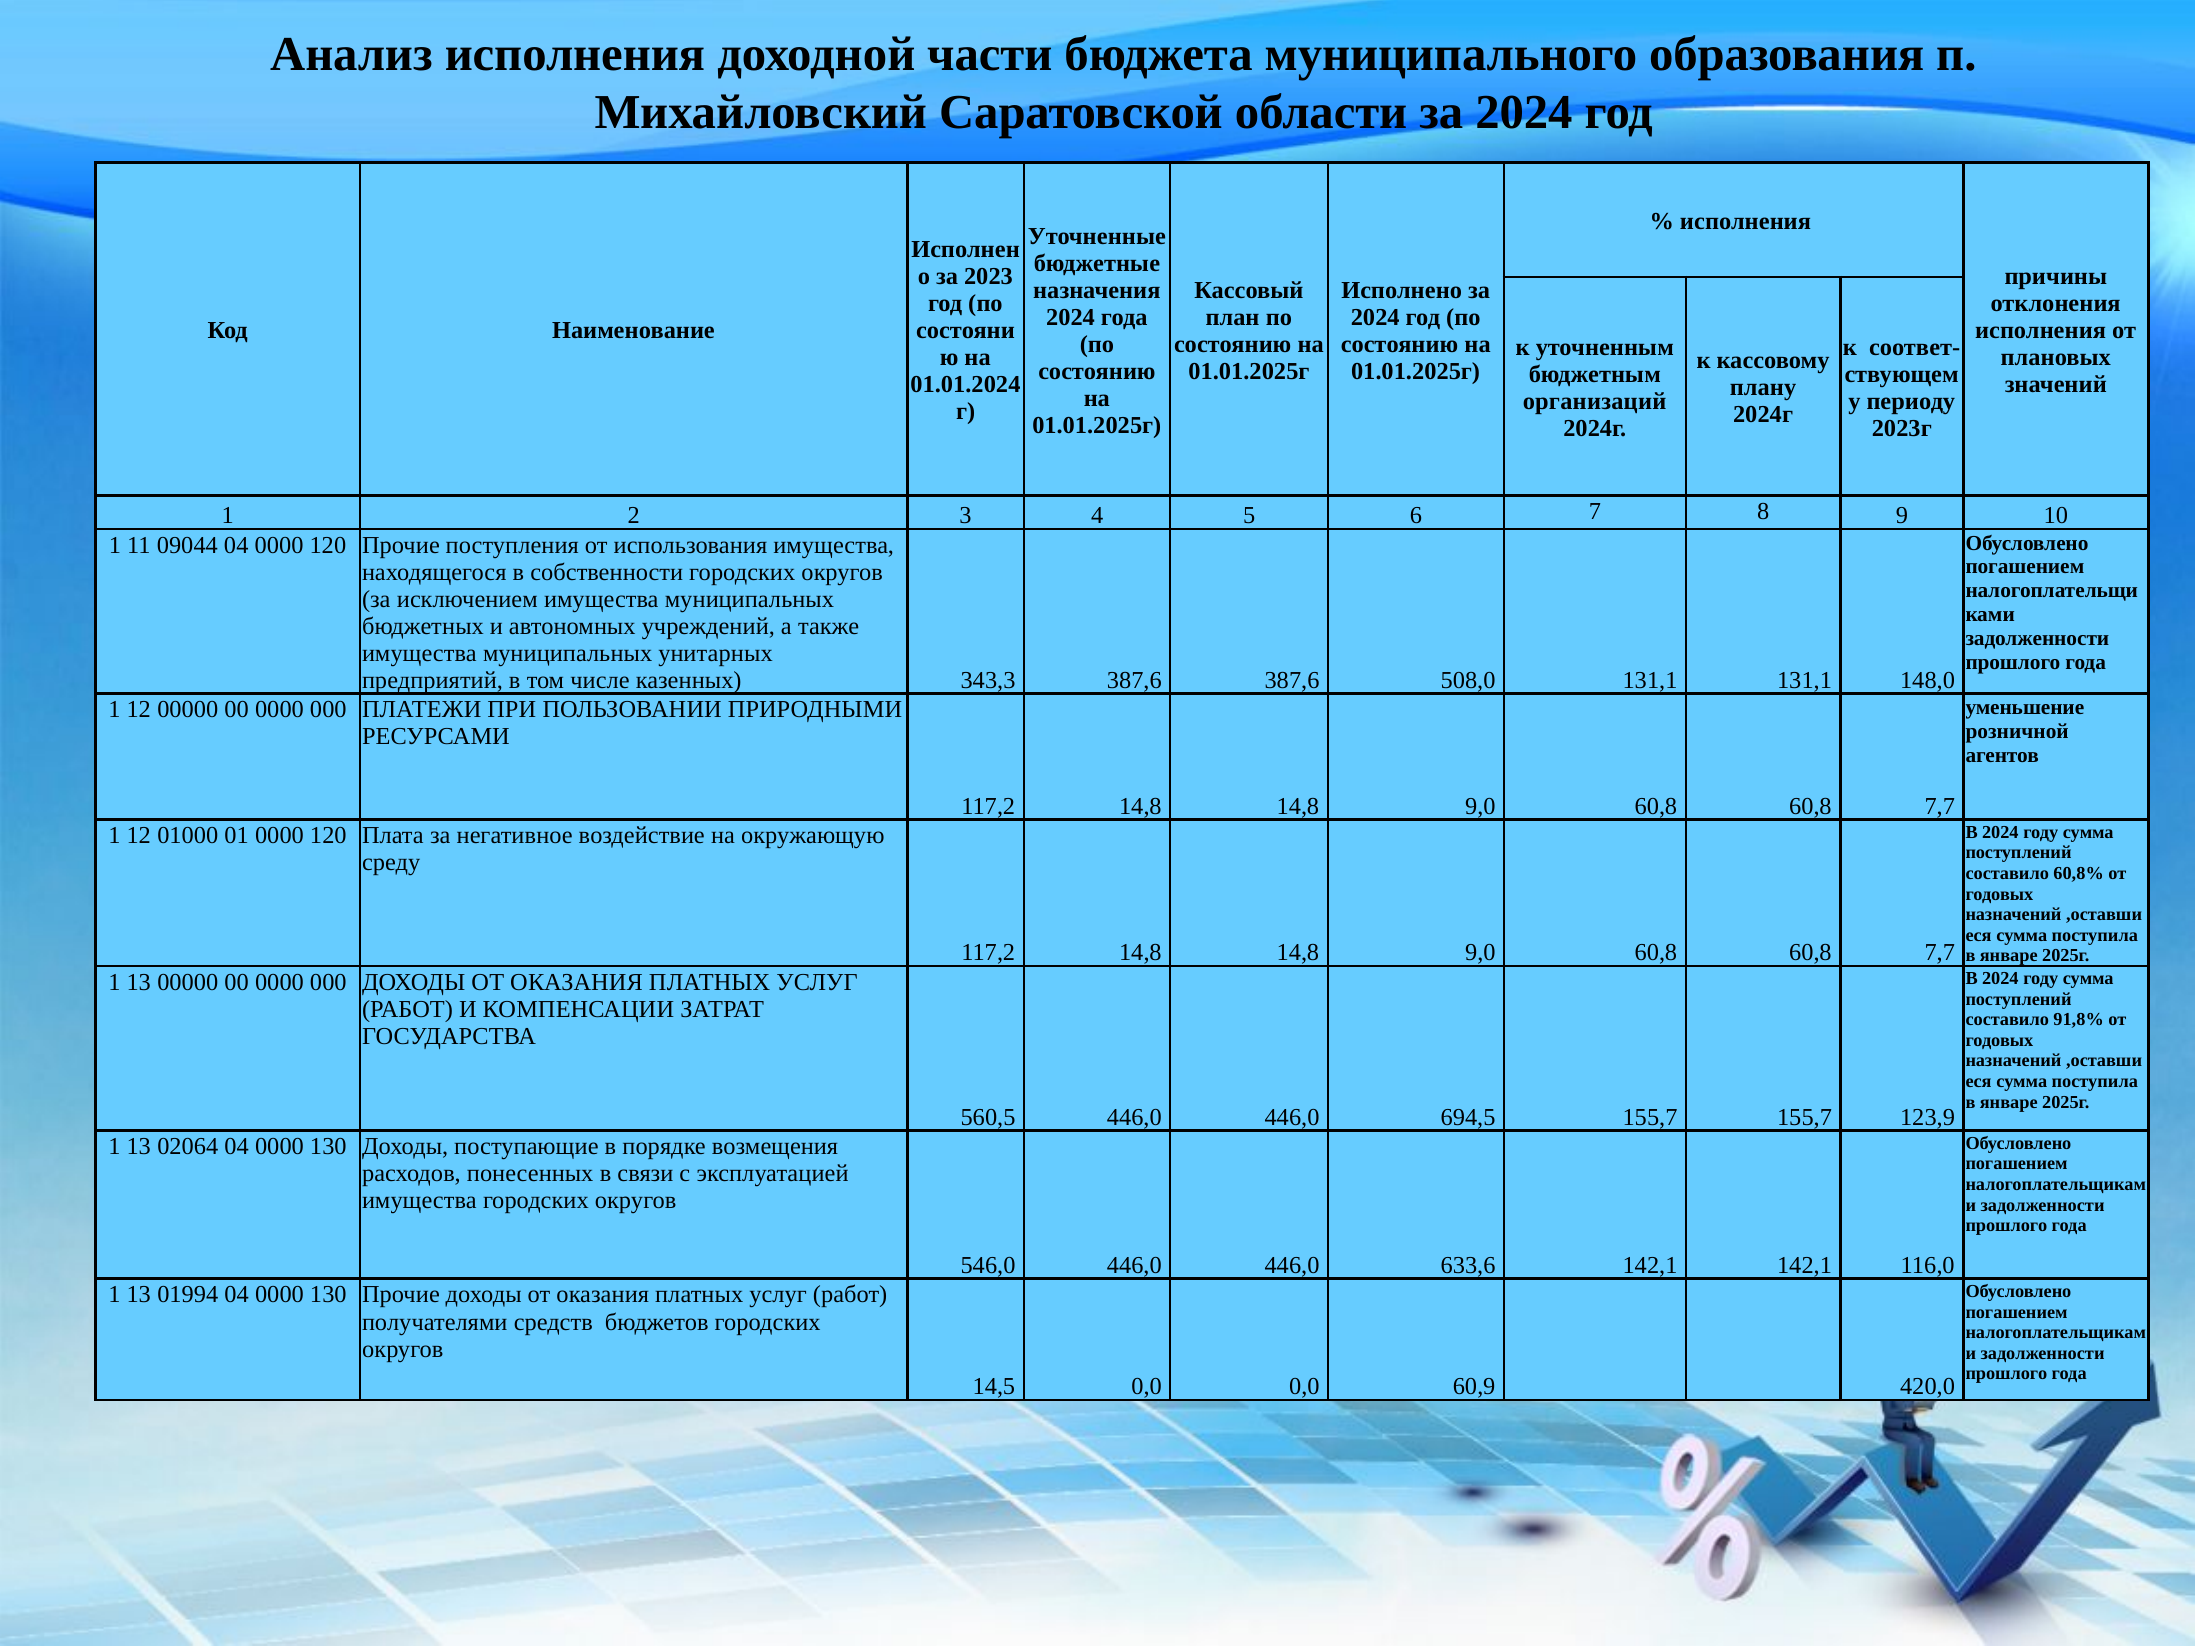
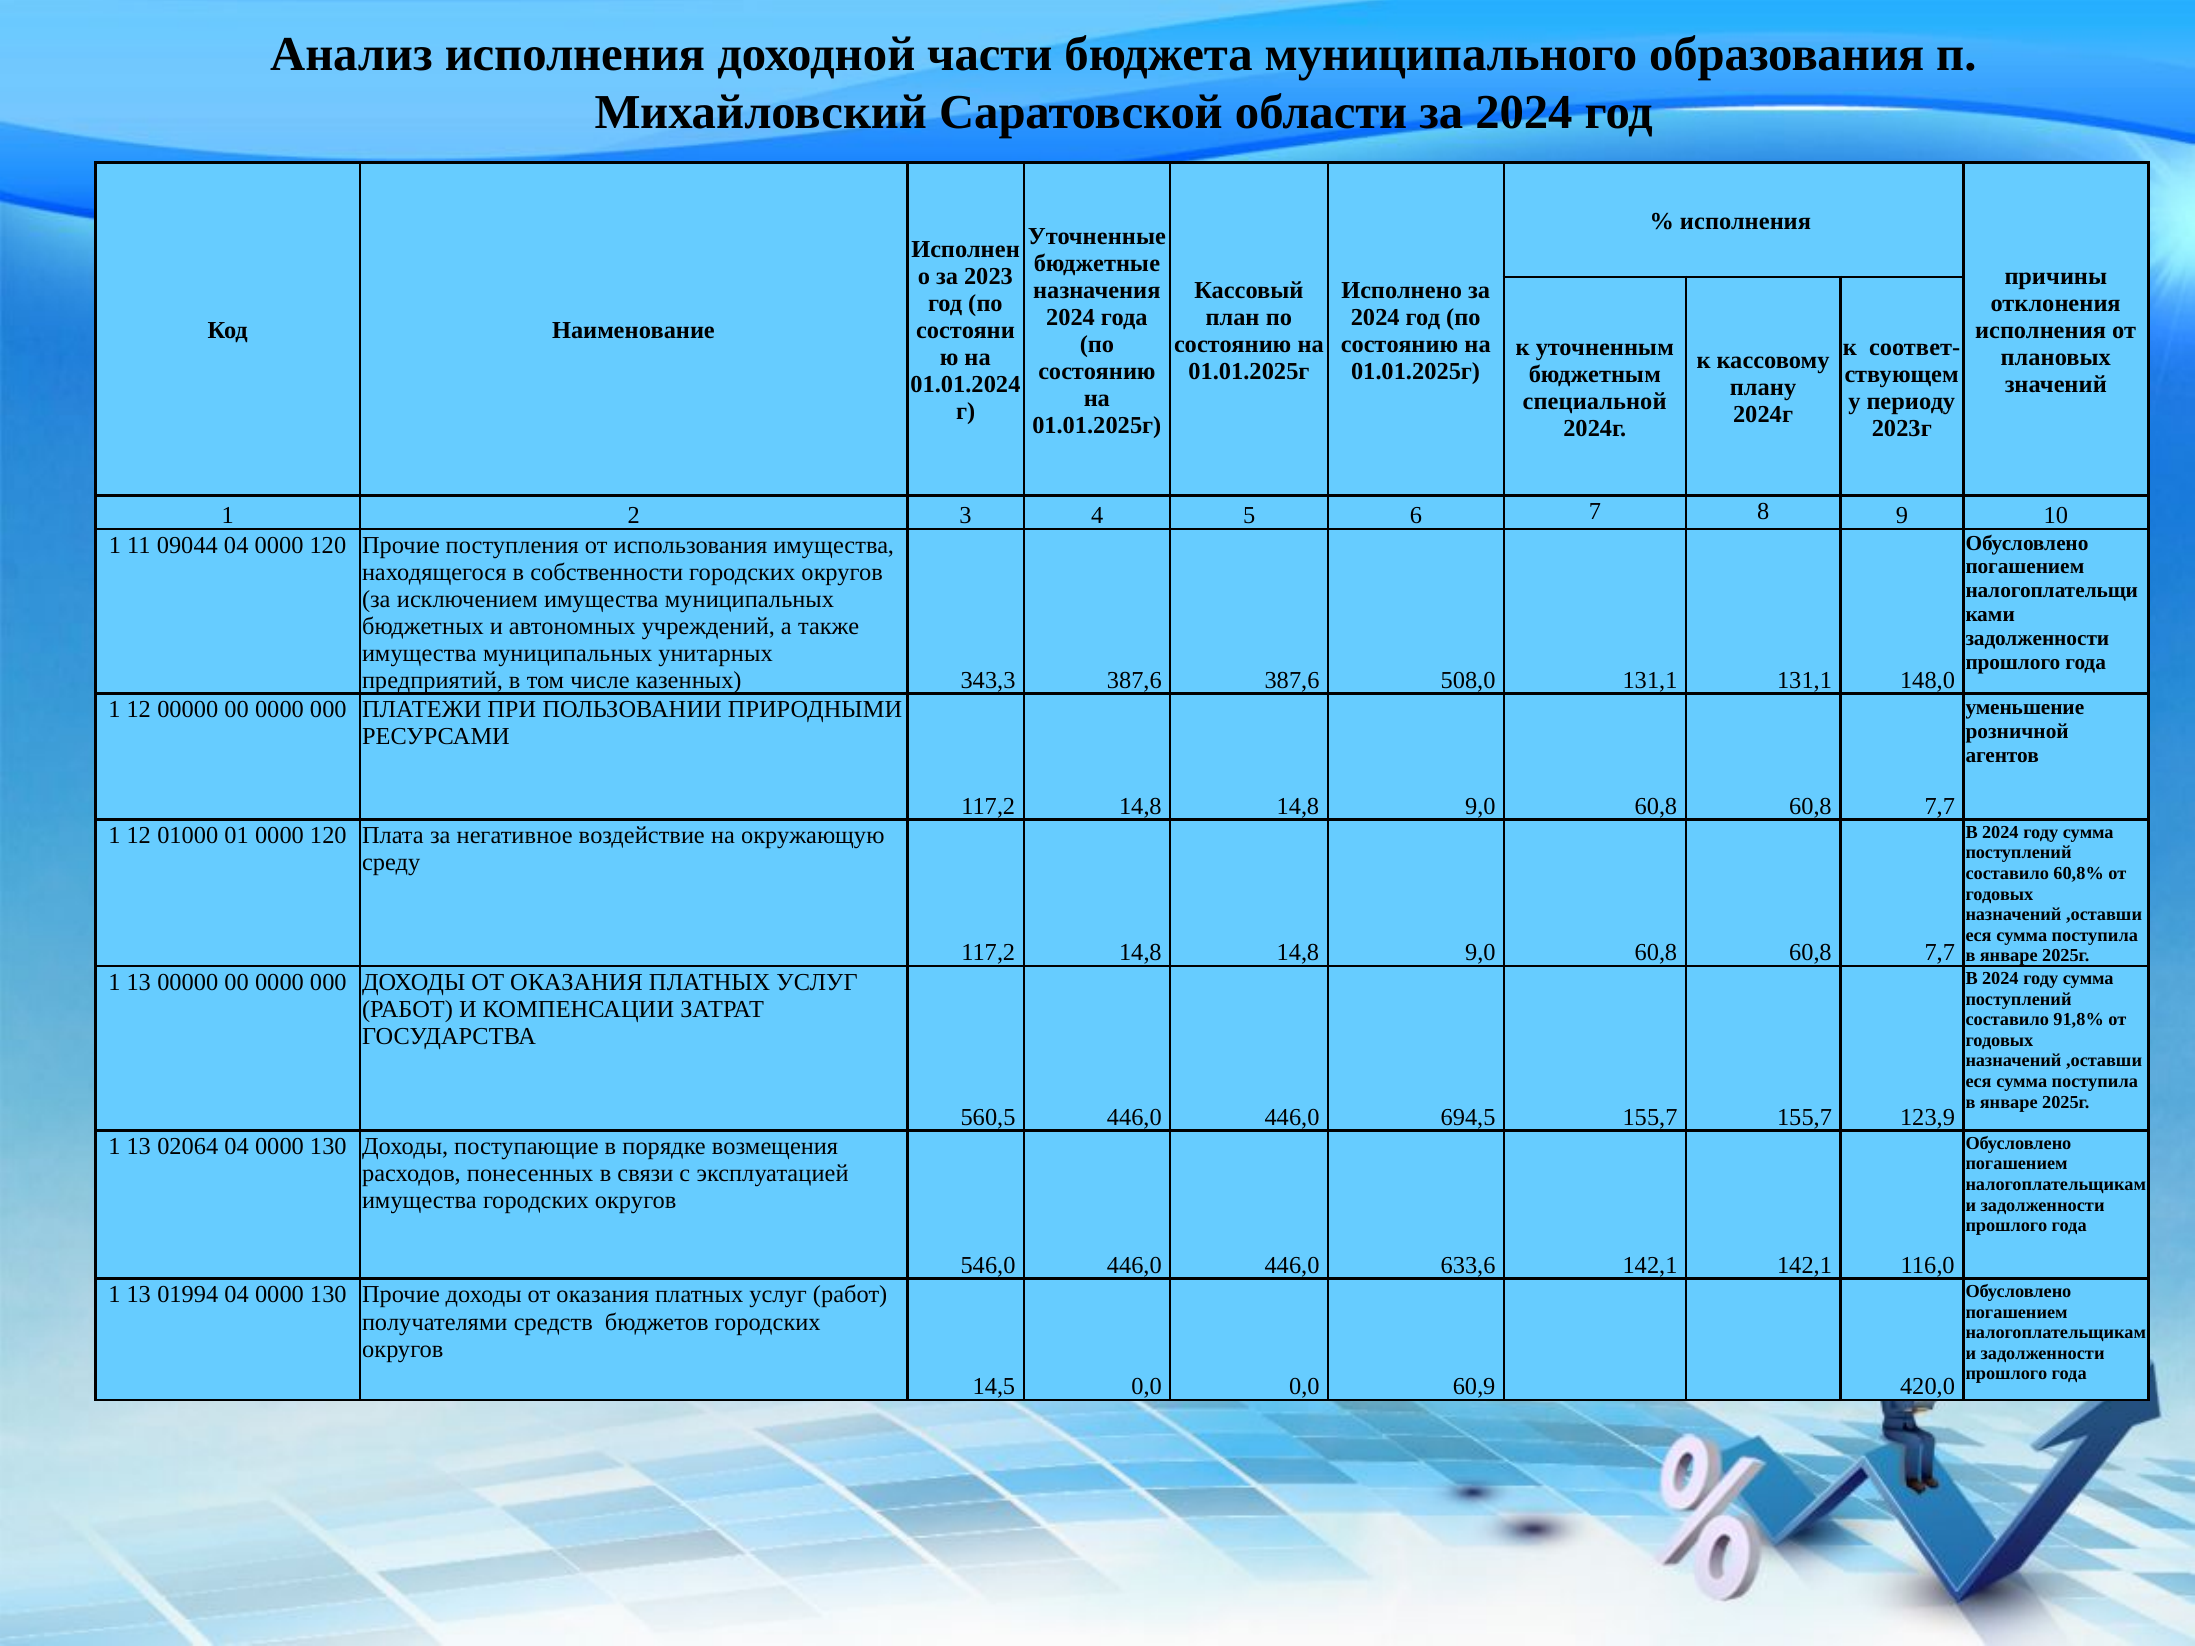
организаций: организаций -> специальной (1595, 401)
